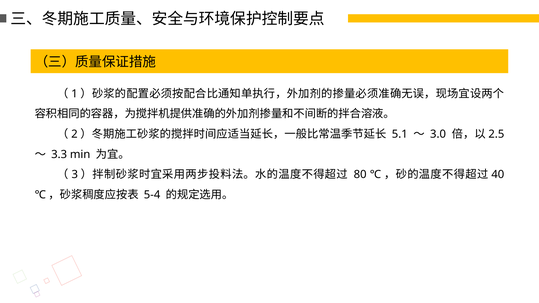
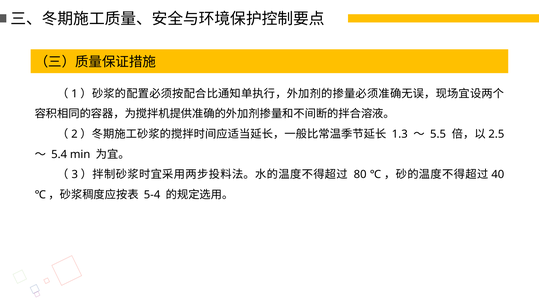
5.1: 5.1 -> 1.3 (400, 134)
3.0: 3.0 -> 5.5 (438, 134)
3.3: 3.3 -> 5.4 (59, 154)
